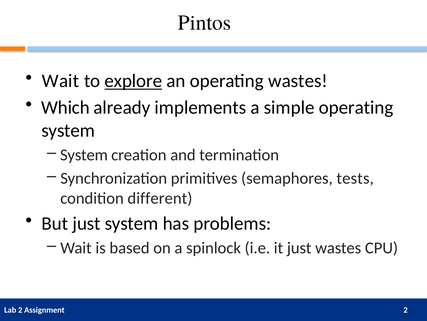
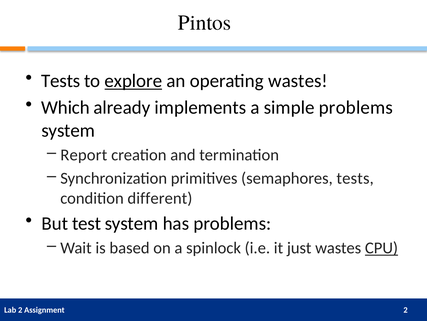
Wait: Wait -> Tests (61, 81)
simple operating: operating -> problems (356, 107)
System: System -> Report (84, 155)
But just: just -> test (87, 223)
CPU underline: none -> present (381, 248)
